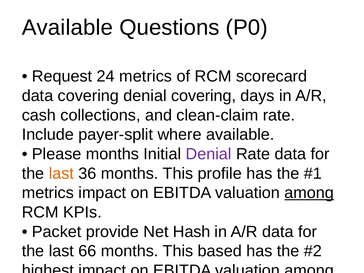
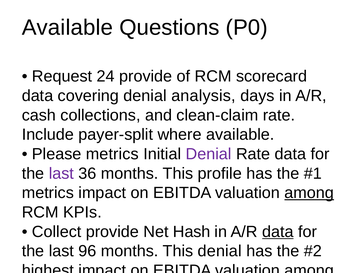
24 metrics: metrics -> provide (146, 76)
denial covering: covering -> analysis (203, 96)
Please months: months -> metrics (112, 154)
last colour: orange -> purple (61, 173)
Packet: Packet -> Collect (57, 232)
data underline: none -> present (278, 232)
66: 66 -> 96 (87, 251)
This based: based -> denial (220, 251)
